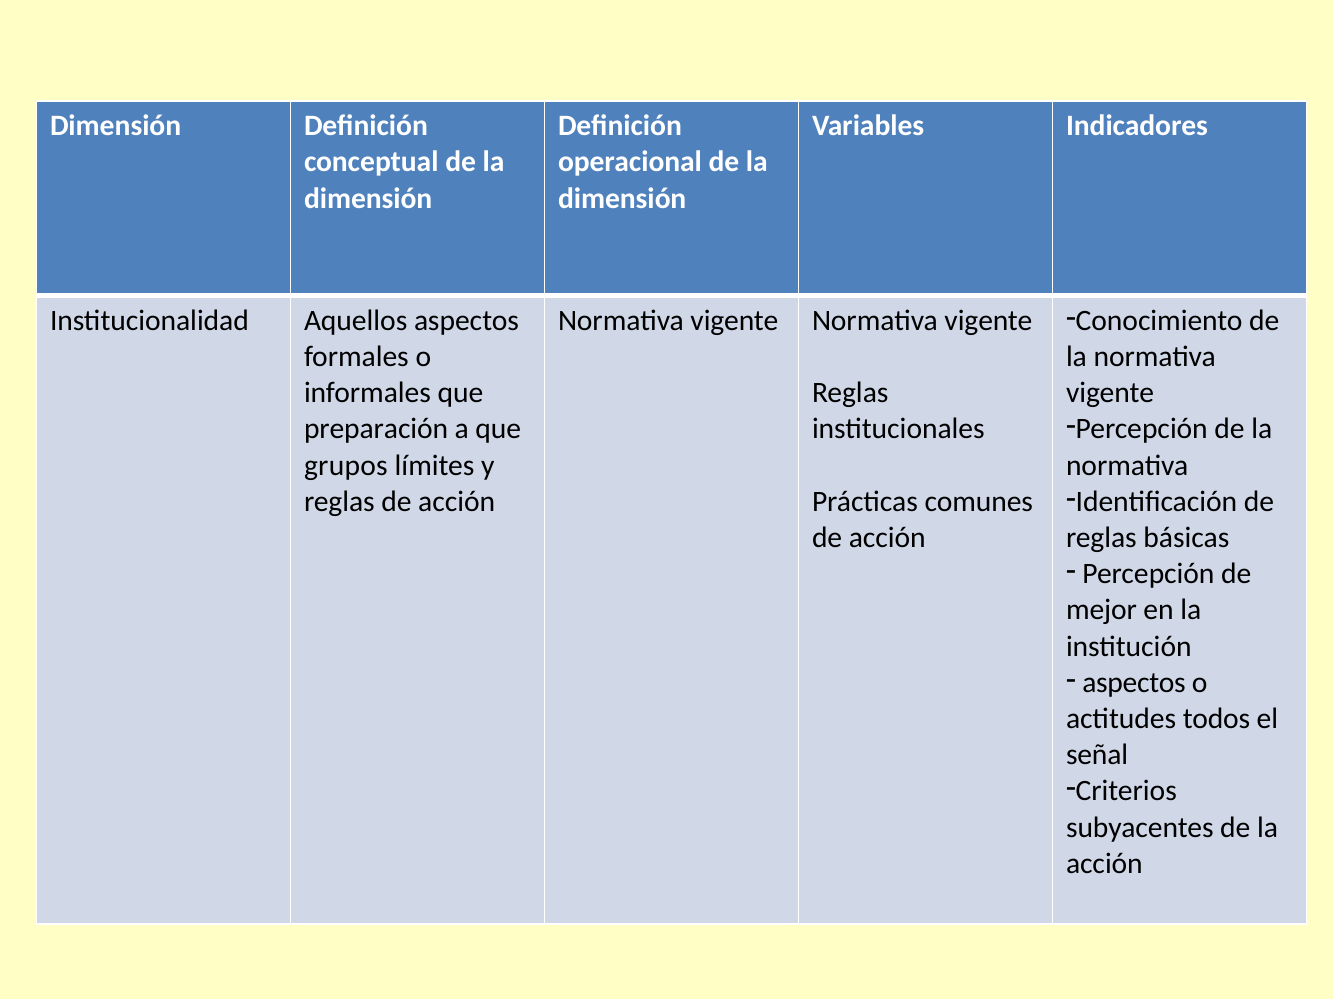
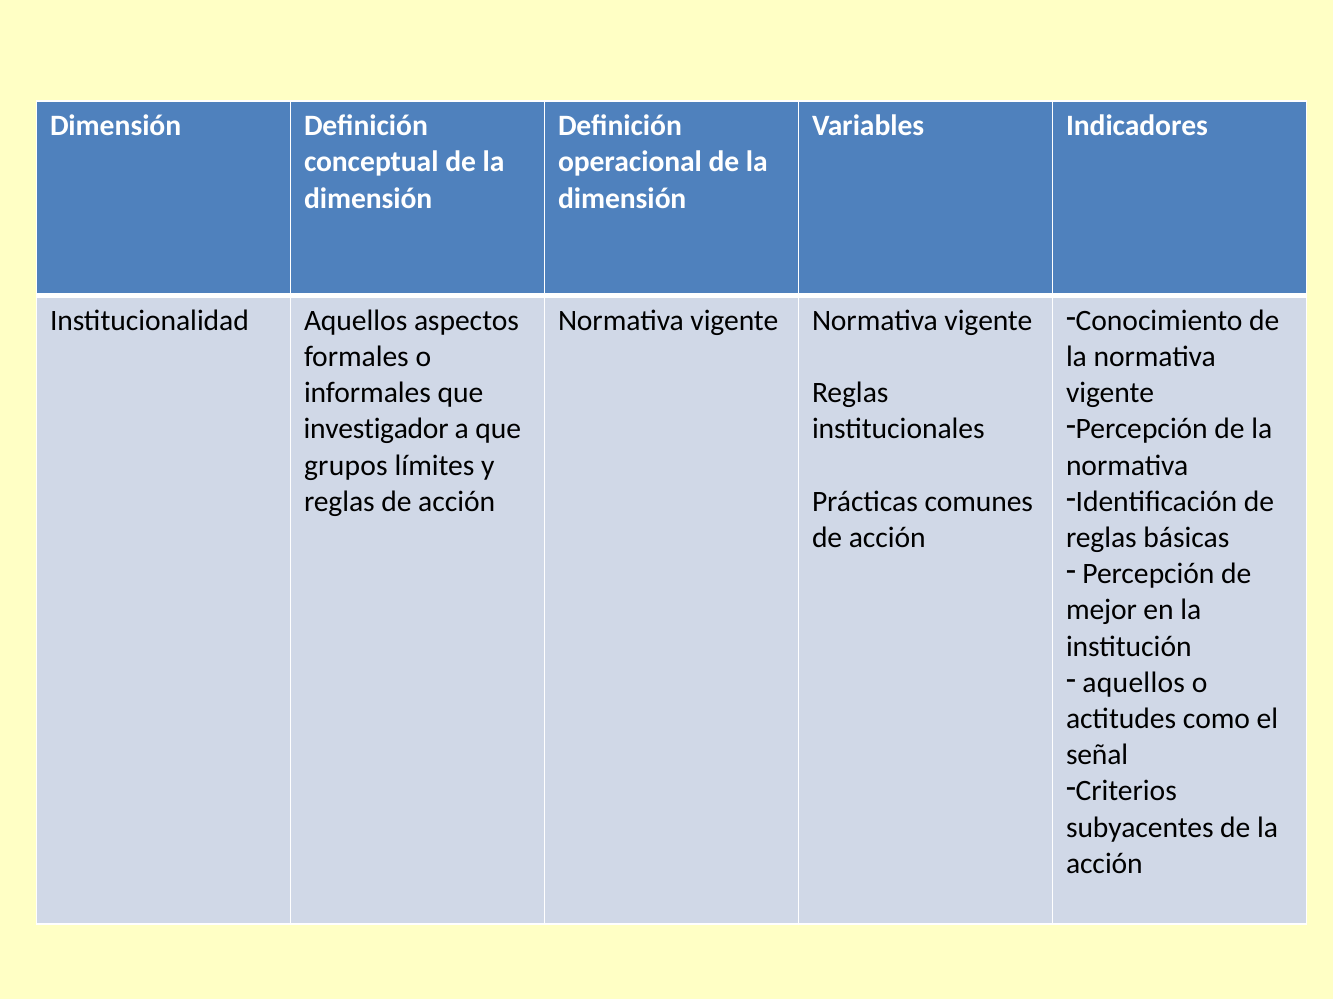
preparación: preparación -> investigador (376, 430)
aspectos: aspectos -> aquellos (1134, 683)
todos: todos -> como (1216, 719)
